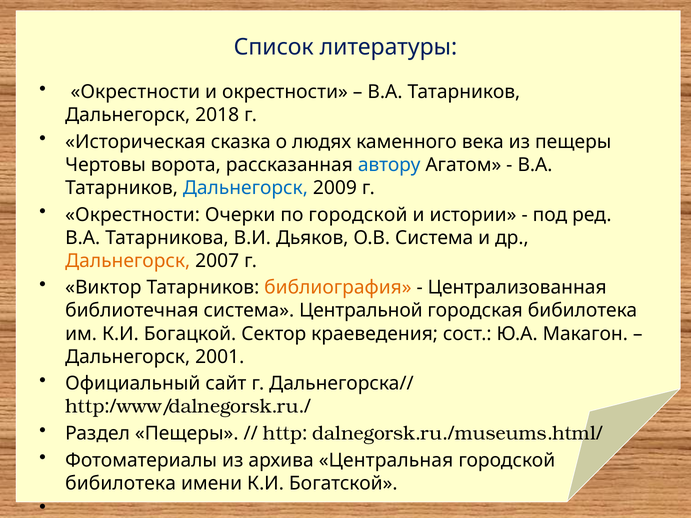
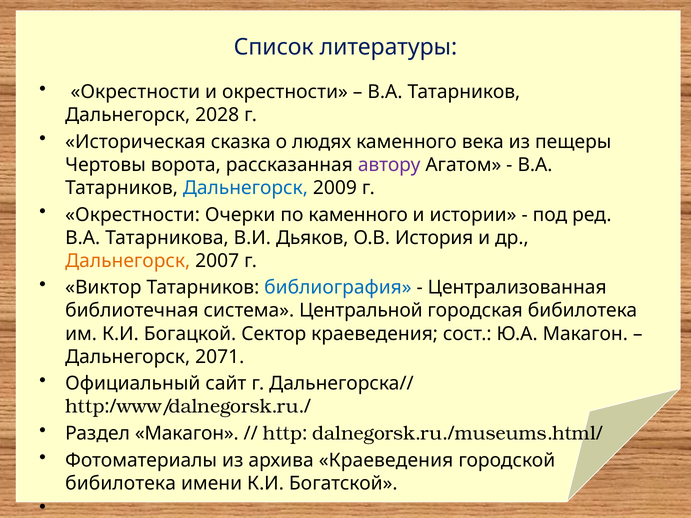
2018: 2018 -> 2028 (217, 115)
автору colour: blue -> purple (389, 165)
по городской: городской -> каменного (358, 215)
О.В Система: Система -> История (434, 238)
библиография colour: orange -> blue (338, 288)
2001: 2001 -> 2071 (220, 357)
Раздел Пещеры: Пещеры -> Макагон (187, 434)
архива Центральная: Центральная -> Краеведения (386, 461)
